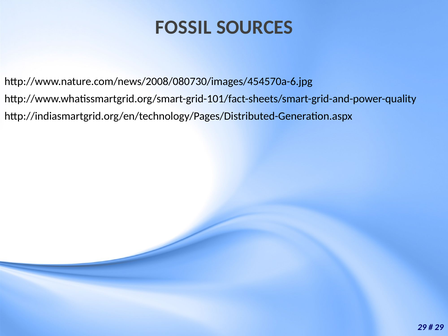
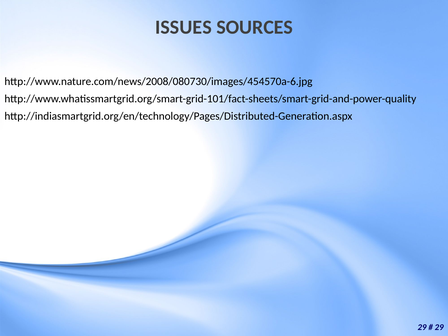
FOSSIL: FOSSIL -> ISSUES (183, 27)
